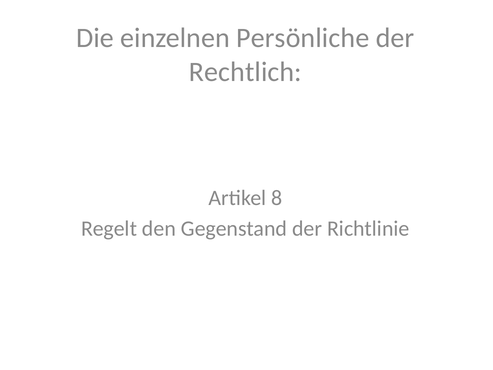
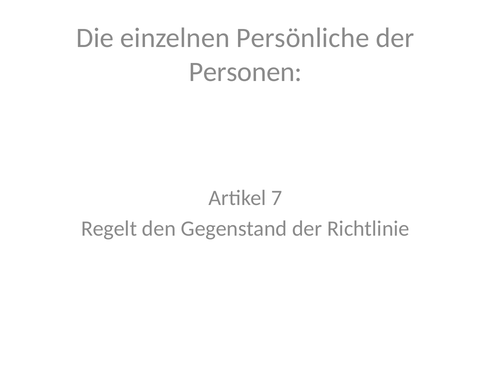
Rechtlich: Rechtlich -> Personen (246, 72)
8: 8 -> 7 (277, 198)
